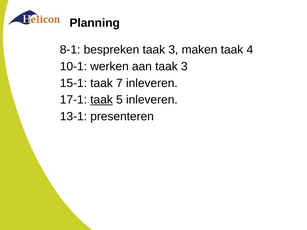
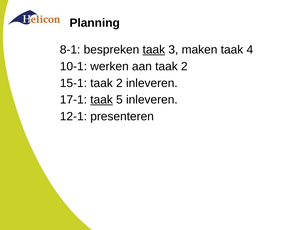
taak underline: none -> present (154, 50)
aan taak 3: 3 -> 2 (184, 66)
15-1 taak 7: 7 -> 2 (119, 83)
13-1: 13-1 -> 12-1 (73, 117)
